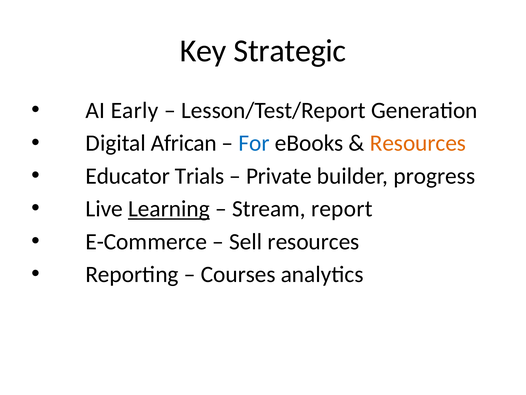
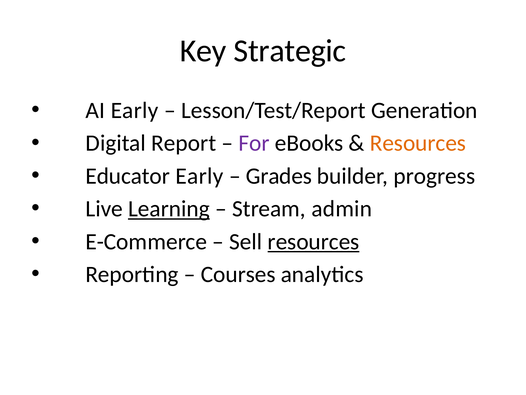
African: African -> Report (184, 143)
For colour: blue -> purple (254, 143)
Trials: Trials -> Early (199, 176)
Private: Private -> Grades (279, 176)
report: report -> admin (342, 209)
resources underline: none -> present (314, 241)
